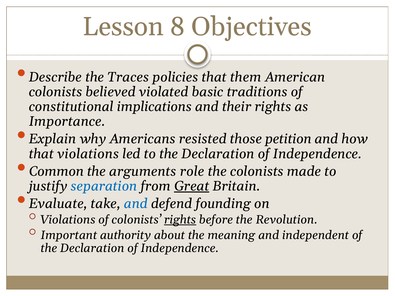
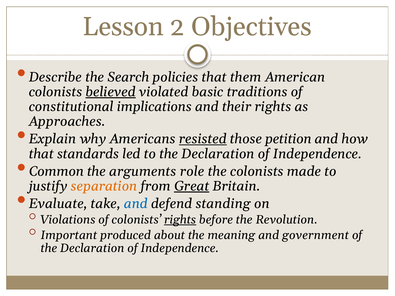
8: 8 -> 2 (177, 27)
Traces: Traces -> Search (128, 77)
believed underline: none -> present (111, 92)
Importance: Importance -> Approaches (67, 122)
resisted underline: none -> present (203, 139)
that violations: violations -> standards (88, 154)
separation colour: blue -> orange (104, 186)
founding: founding -> standing (223, 204)
authority: authority -> produced (126, 235)
independent: independent -> government (316, 235)
